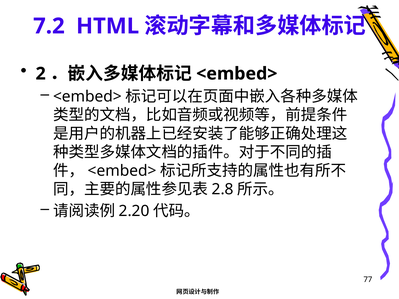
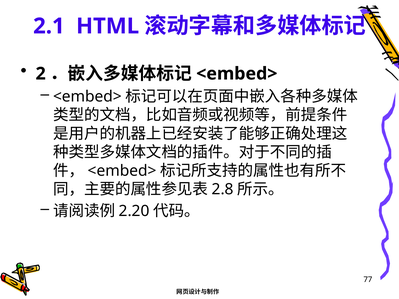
7.2: 7.2 -> 2.1 (49, 26)
